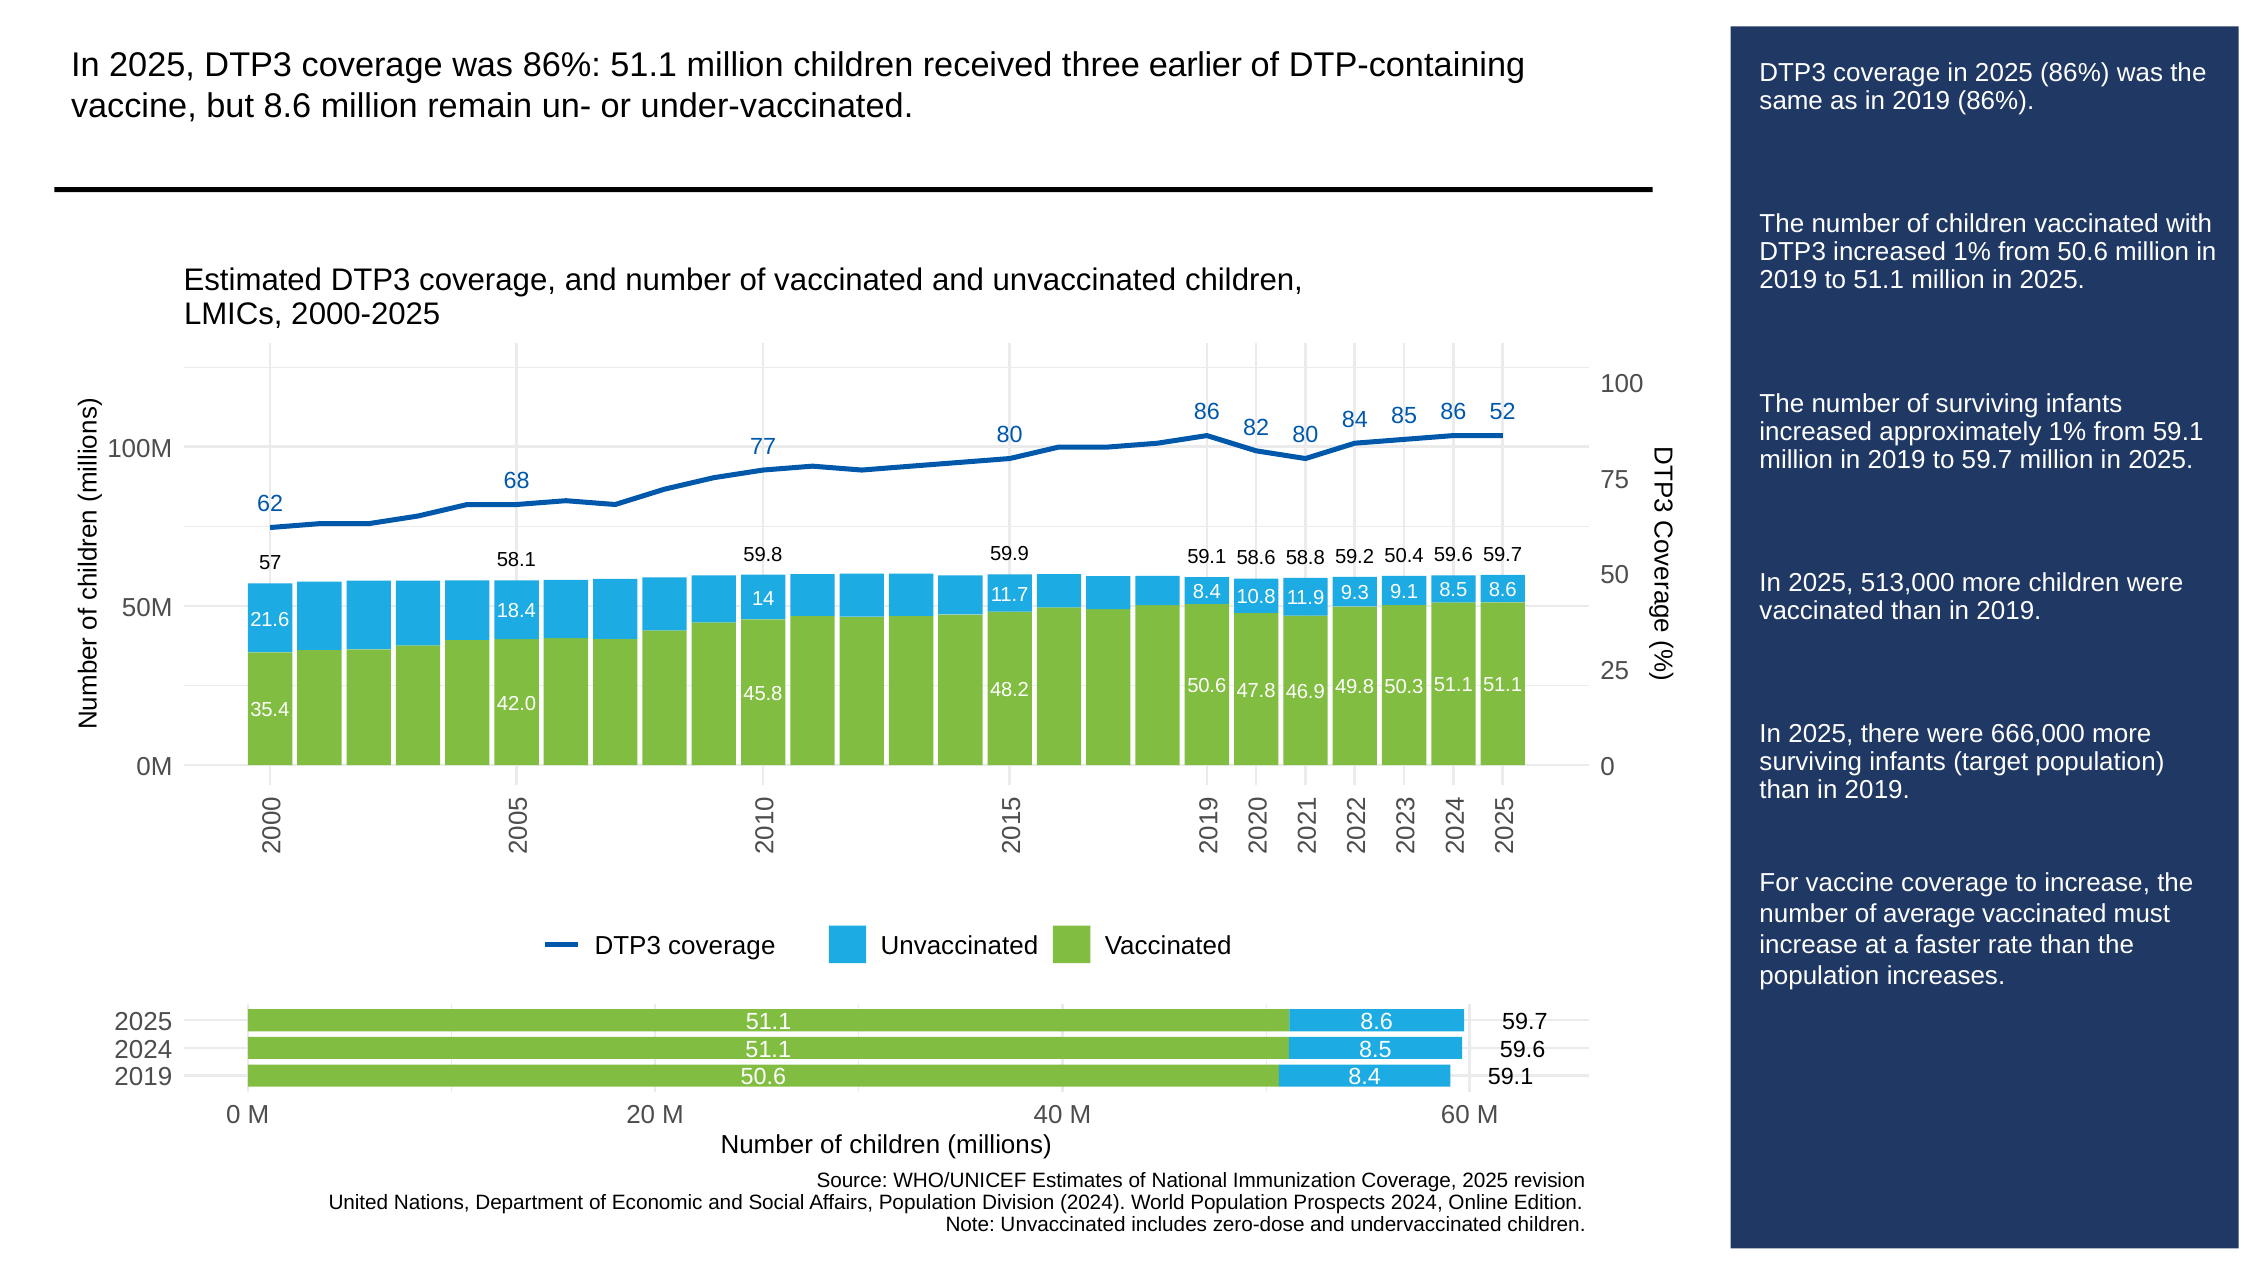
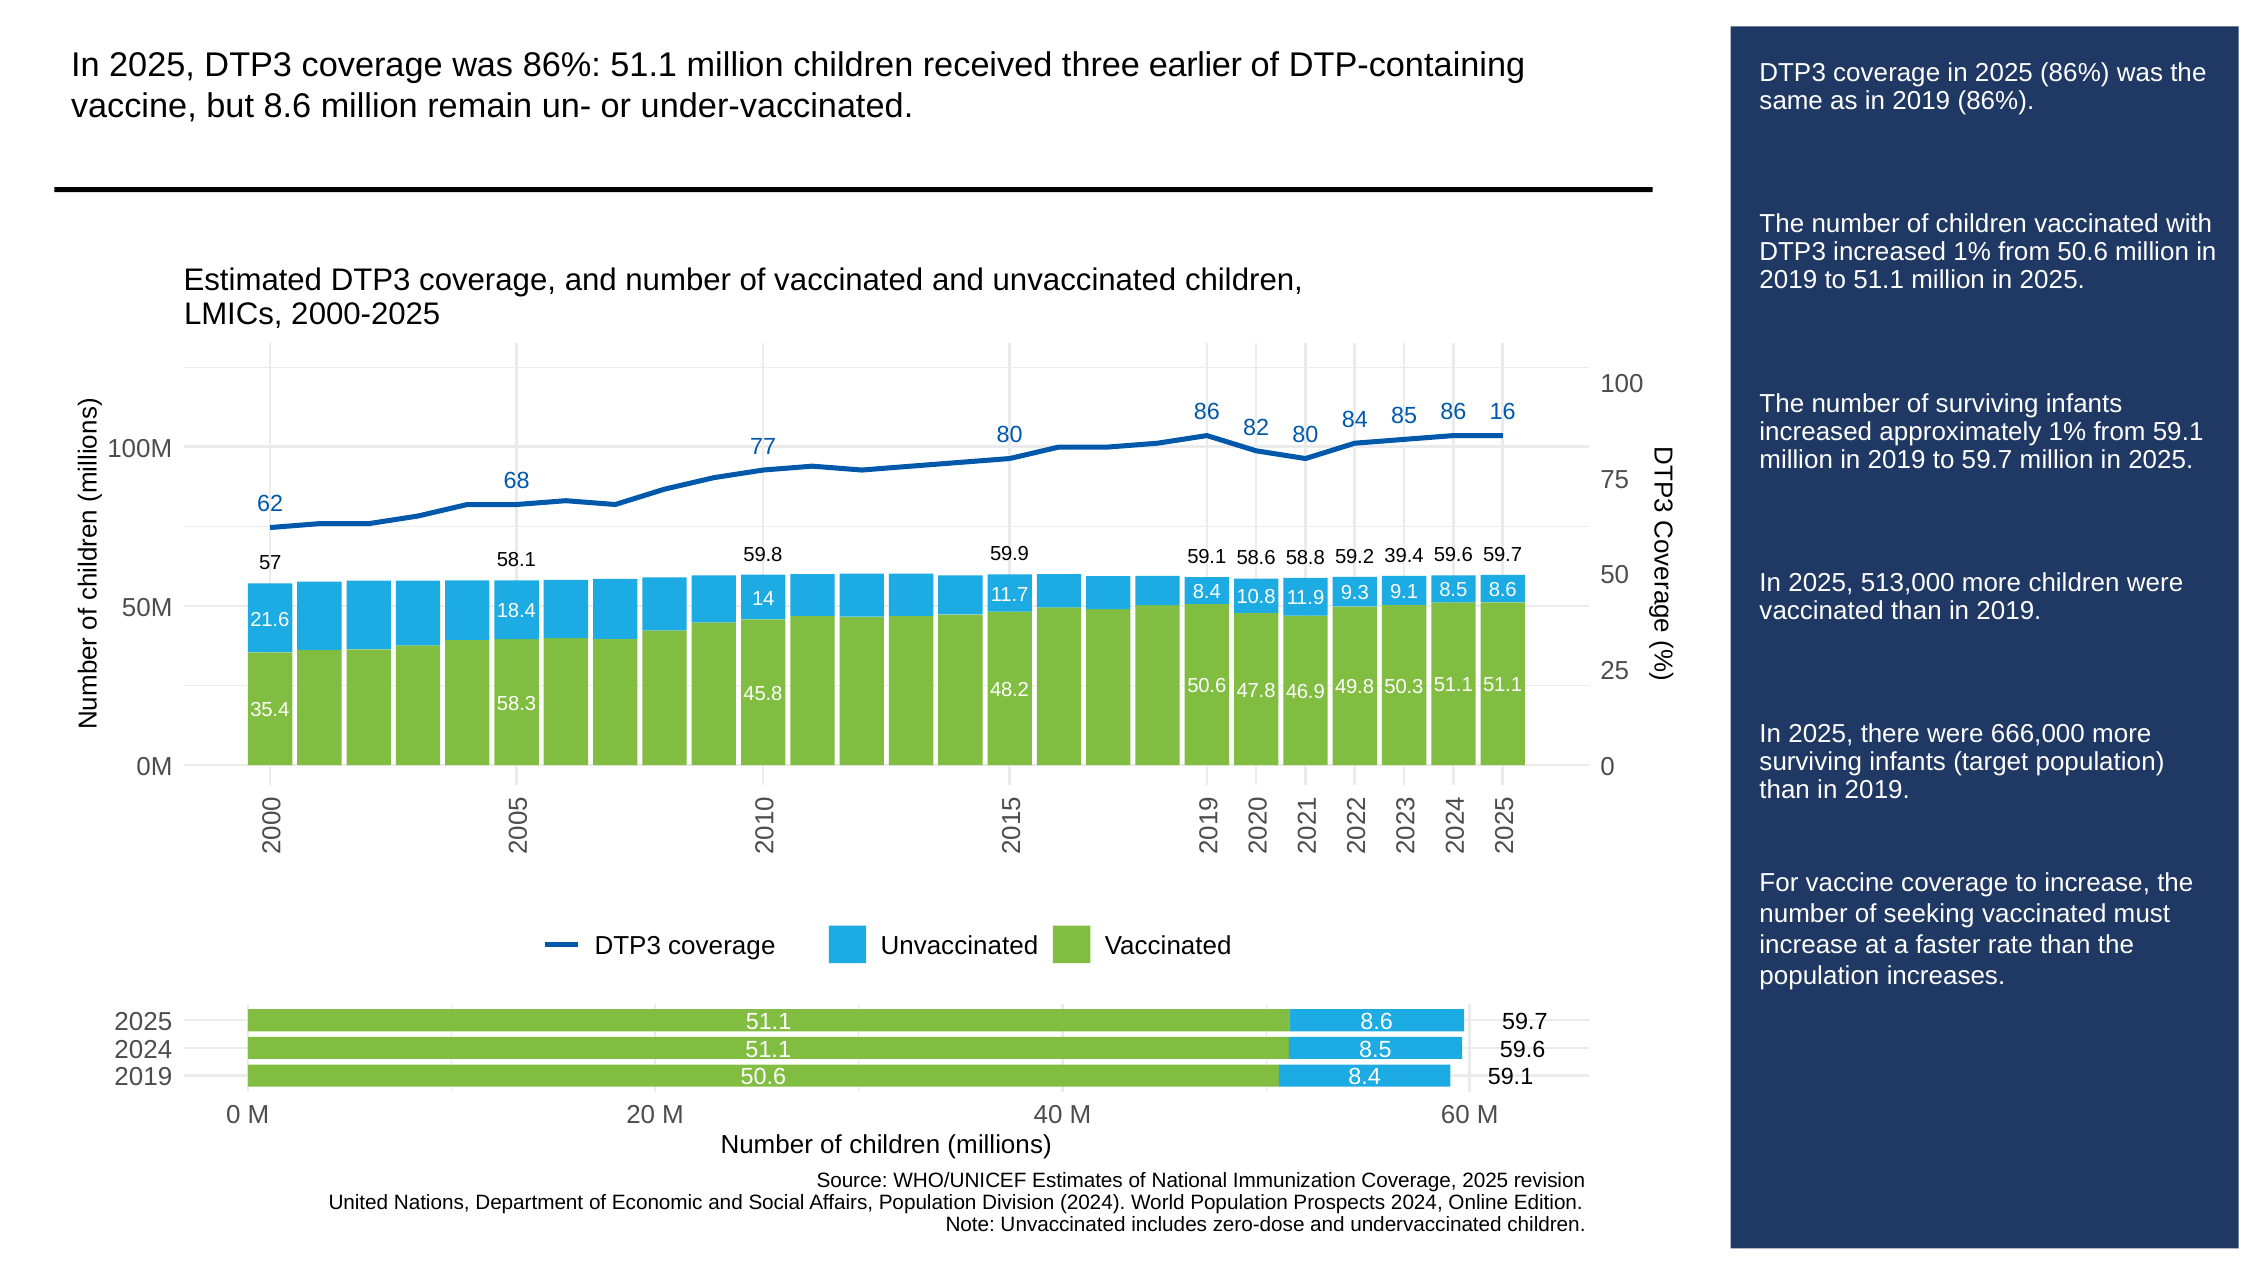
52: 52 -> 16 (1503, 412)
50.4: 50.4 -> 39.4 (1404, 556)
42.0: 42.0 -> 58.3 (517, 704)
average: average -> seeking (1929, 914)
